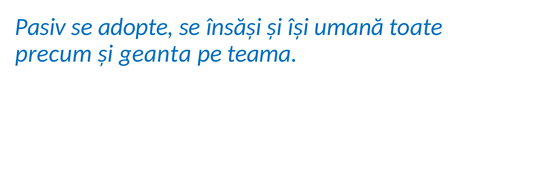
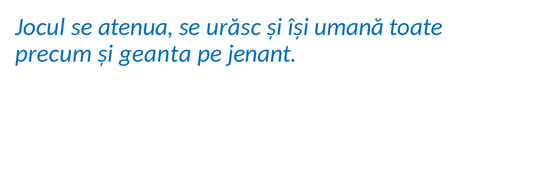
Pasiv: Pasiv -> Jocul (40, 27)
adopte: adopte -> atenua (136, 27)
însăși: însăși -> urăsc (234, 27)
teama: teama -> jenant (262, 54)
